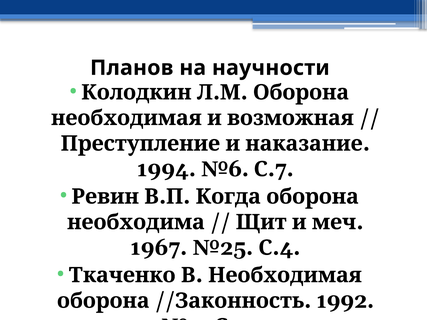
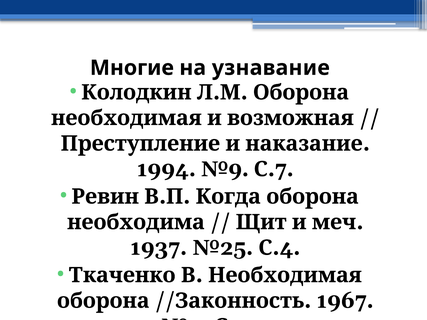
Планов: Планов -> Многие (132, 68)
научности: научности -> узнавание (271, 68)
№6: №6 -> №9 (225, 169)
1967: 1967 -> 1937 (159, 248)
1992: 1992 -> 1967 (345, 301)
